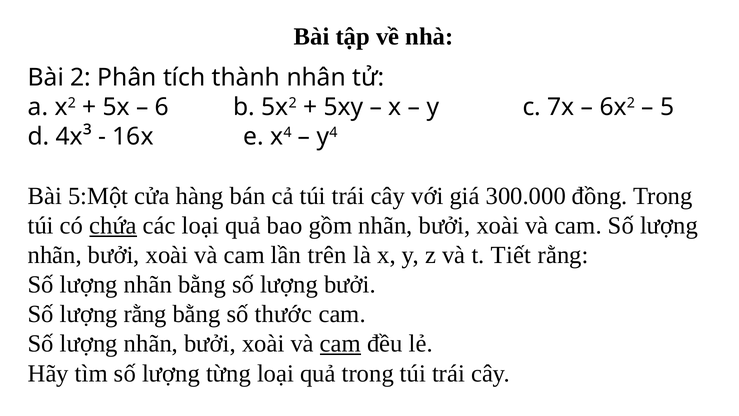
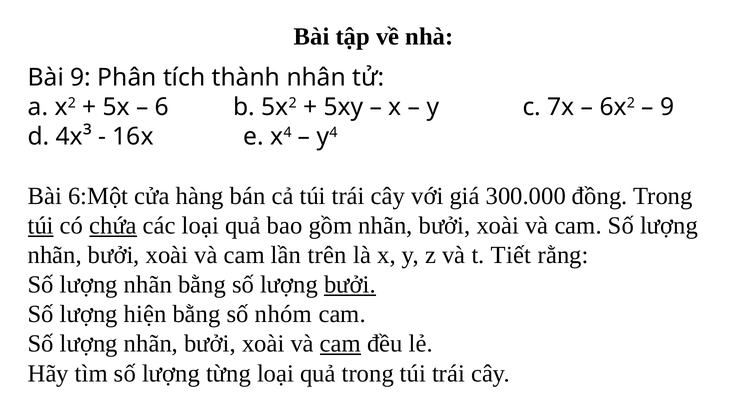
Bài 2: 2 -> 9 (81, 77)
5: 5 -> 9 (667, 107)
5:Một: 5:Một -> 6:Một (98, 196)
túi underline: none -> present (41, 225)
bưởi underline: none -> present (350, 284)
lượng rằng: rằng -> hiện (145, 314)
thước: thước -> nhóm (283, 314)
